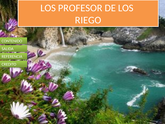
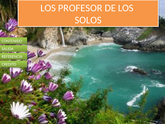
RIEGO: RIEGO -> SOLOS (88, 20)
